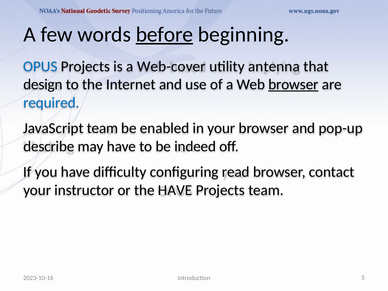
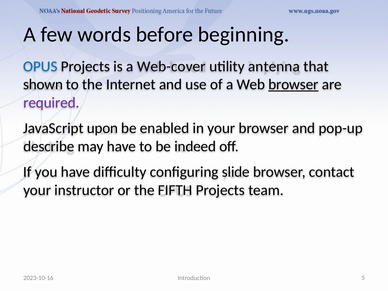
before underline: present -> none (164, 34)
design: design -> shown (43, 84)
required colour: blue -> purple (51, 103)
JavaScript team: team -> upon (102, 128)
read: read -> slide (236, 172)
the HAVE: HAVE -> FIFTH (175, 190)
